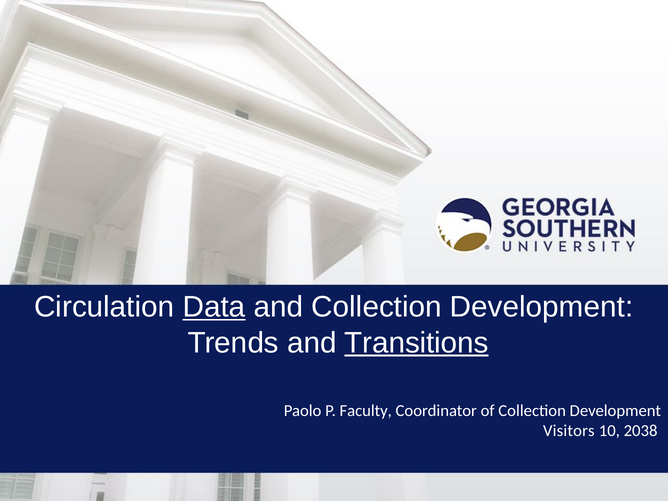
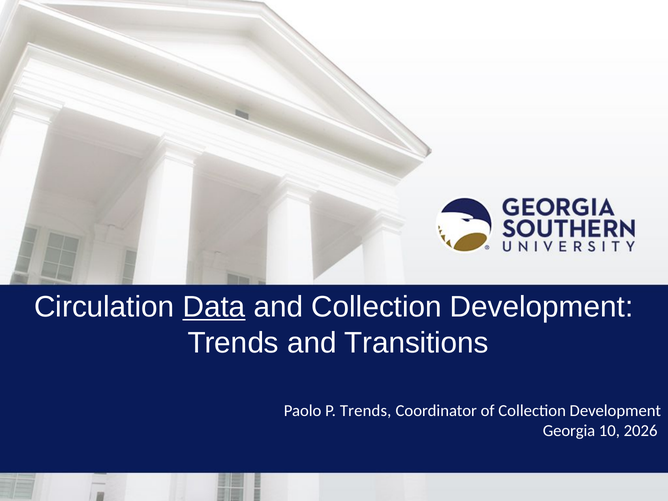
Transitions underline: present -> none (417, 343)
P Faculty: Faculty -> Trends (366, 411)
Visitors: Visitors -> Georgia (569, 431)
2038: 2038 -> 2026 (641, 431)
